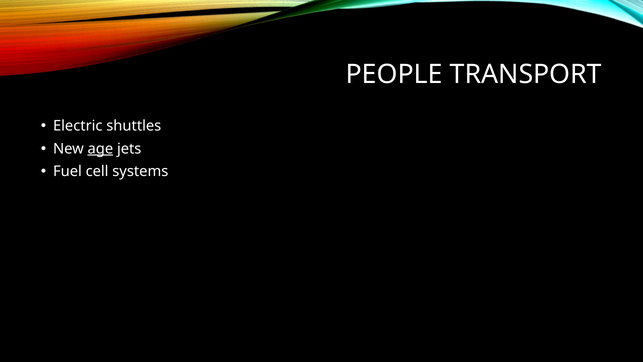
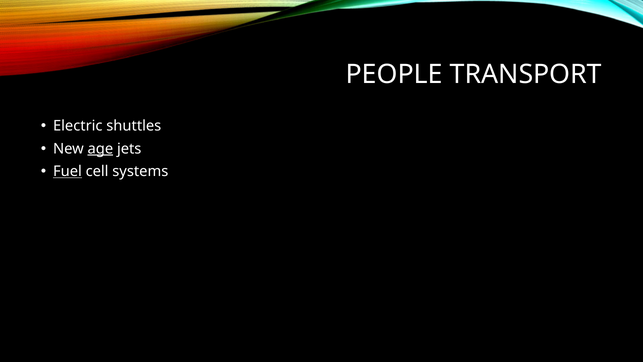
Fuel underline: none -> present (67, 171)
